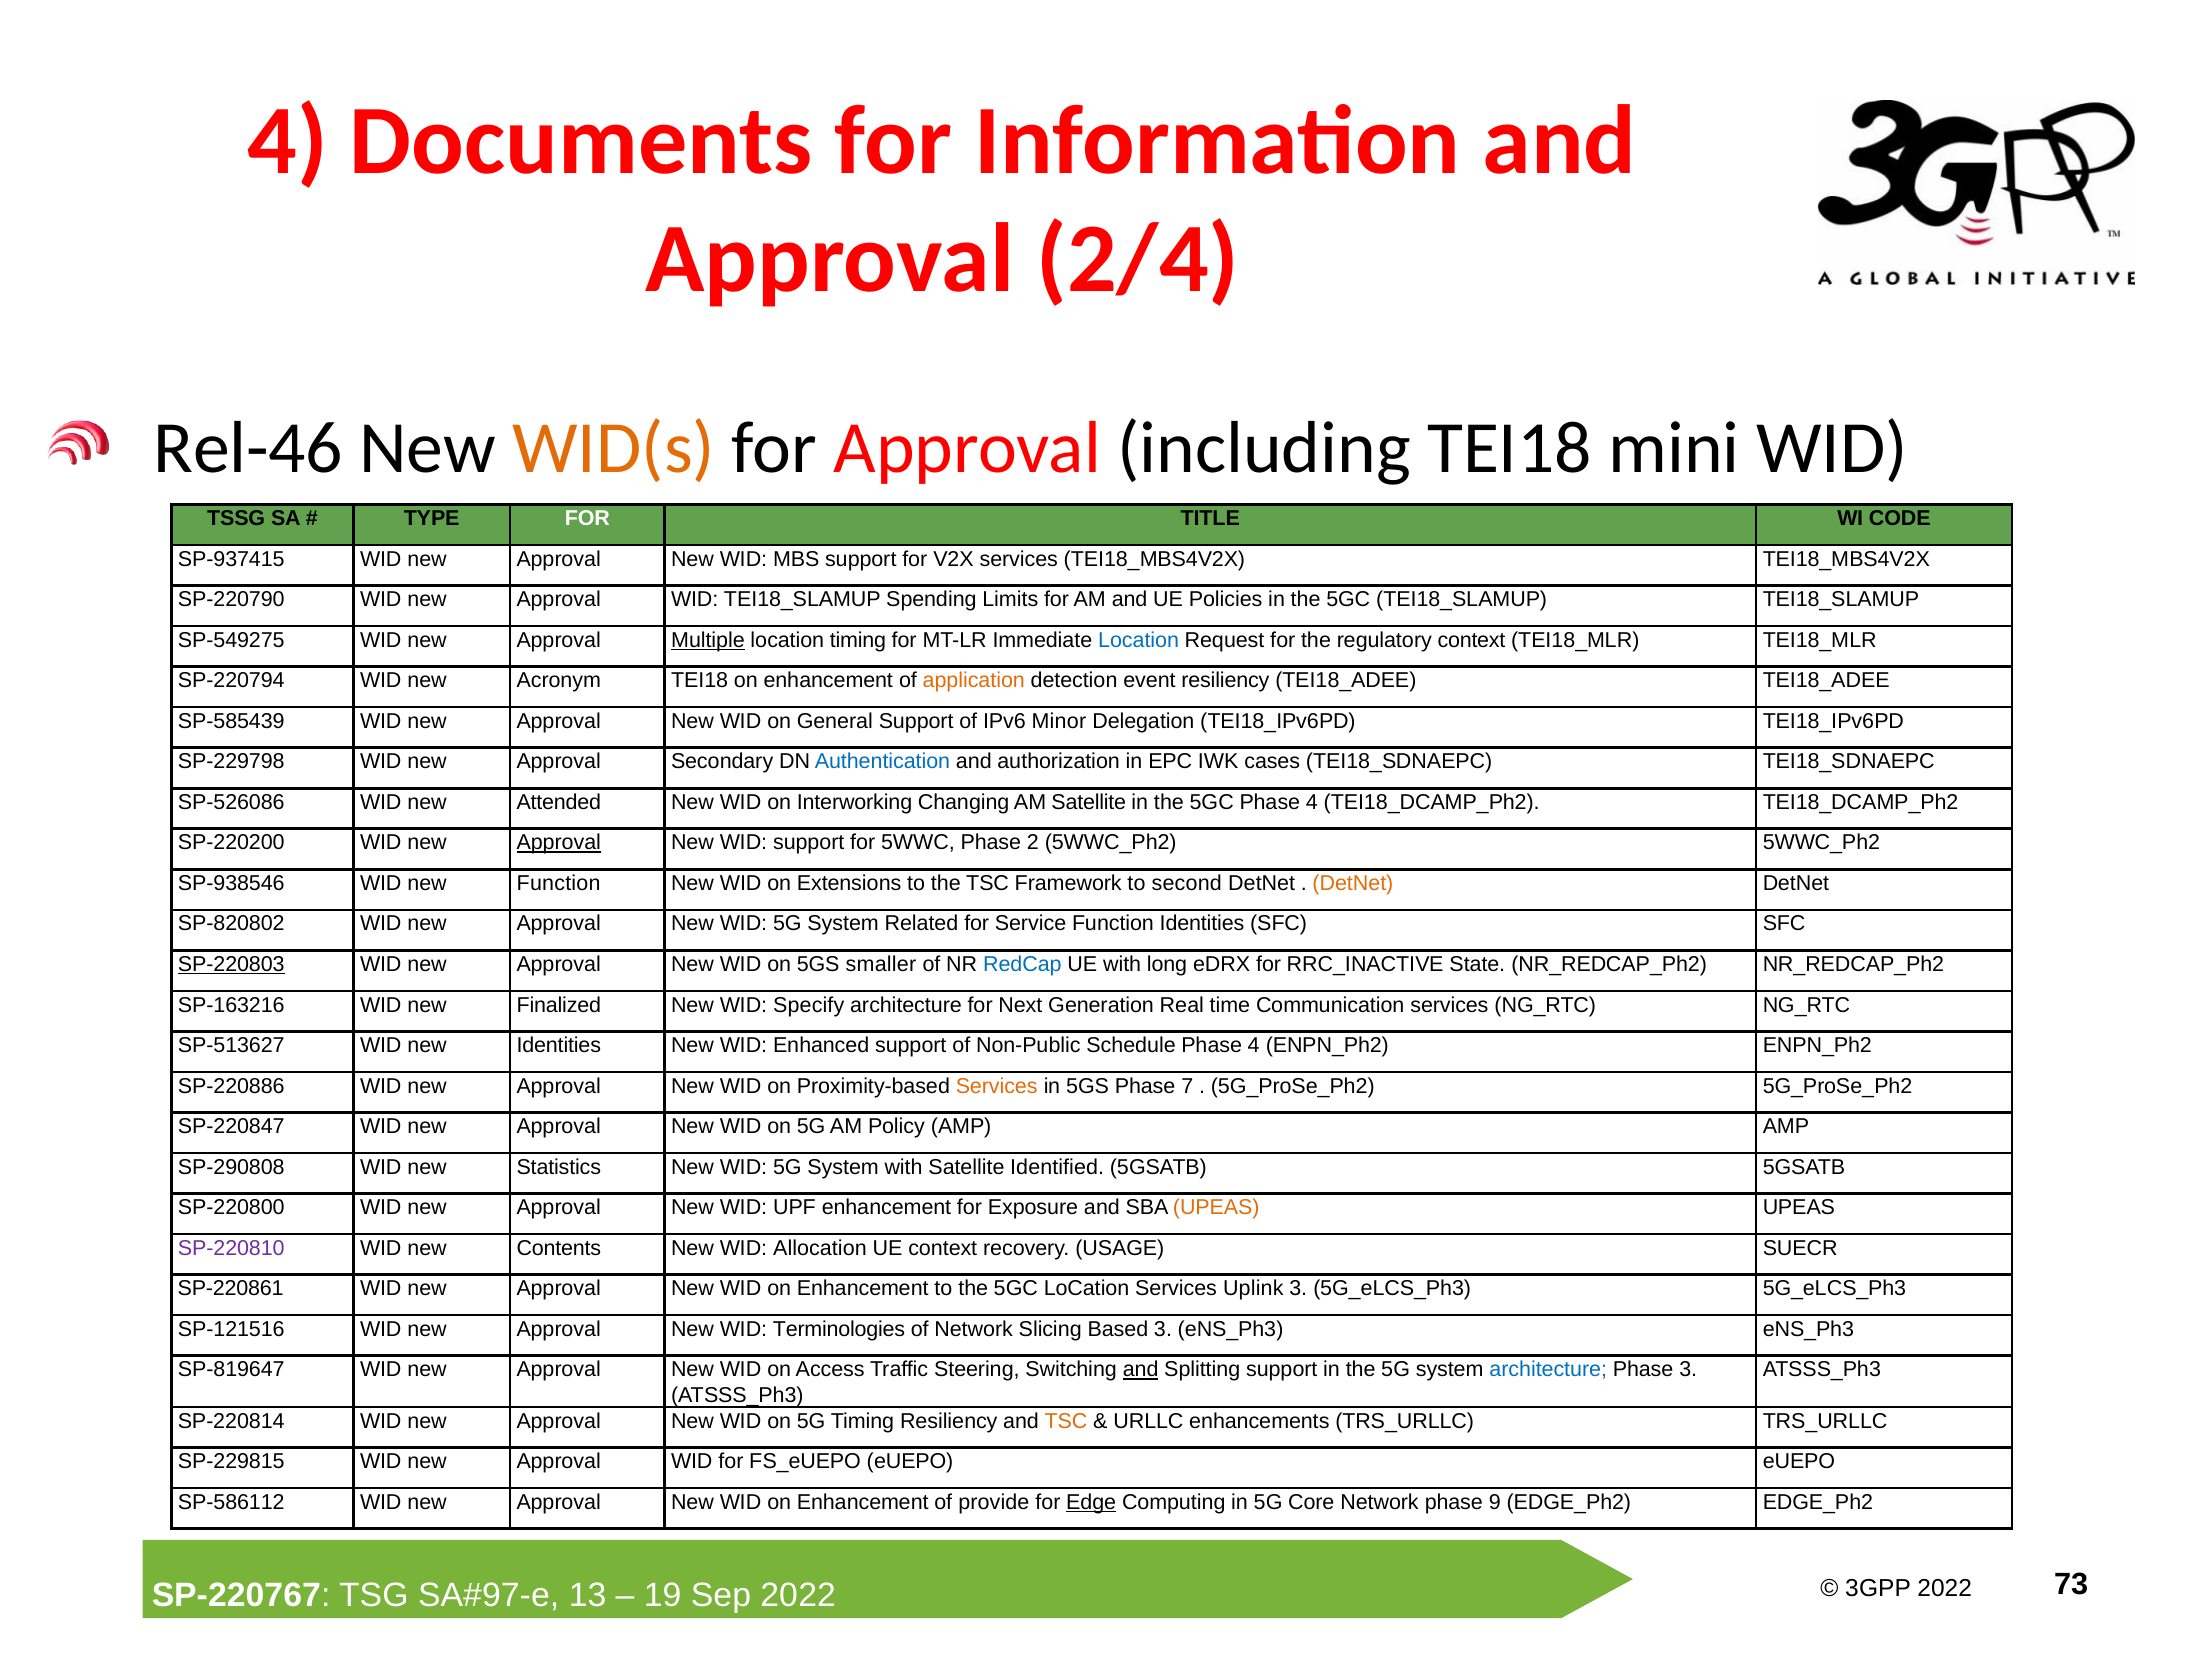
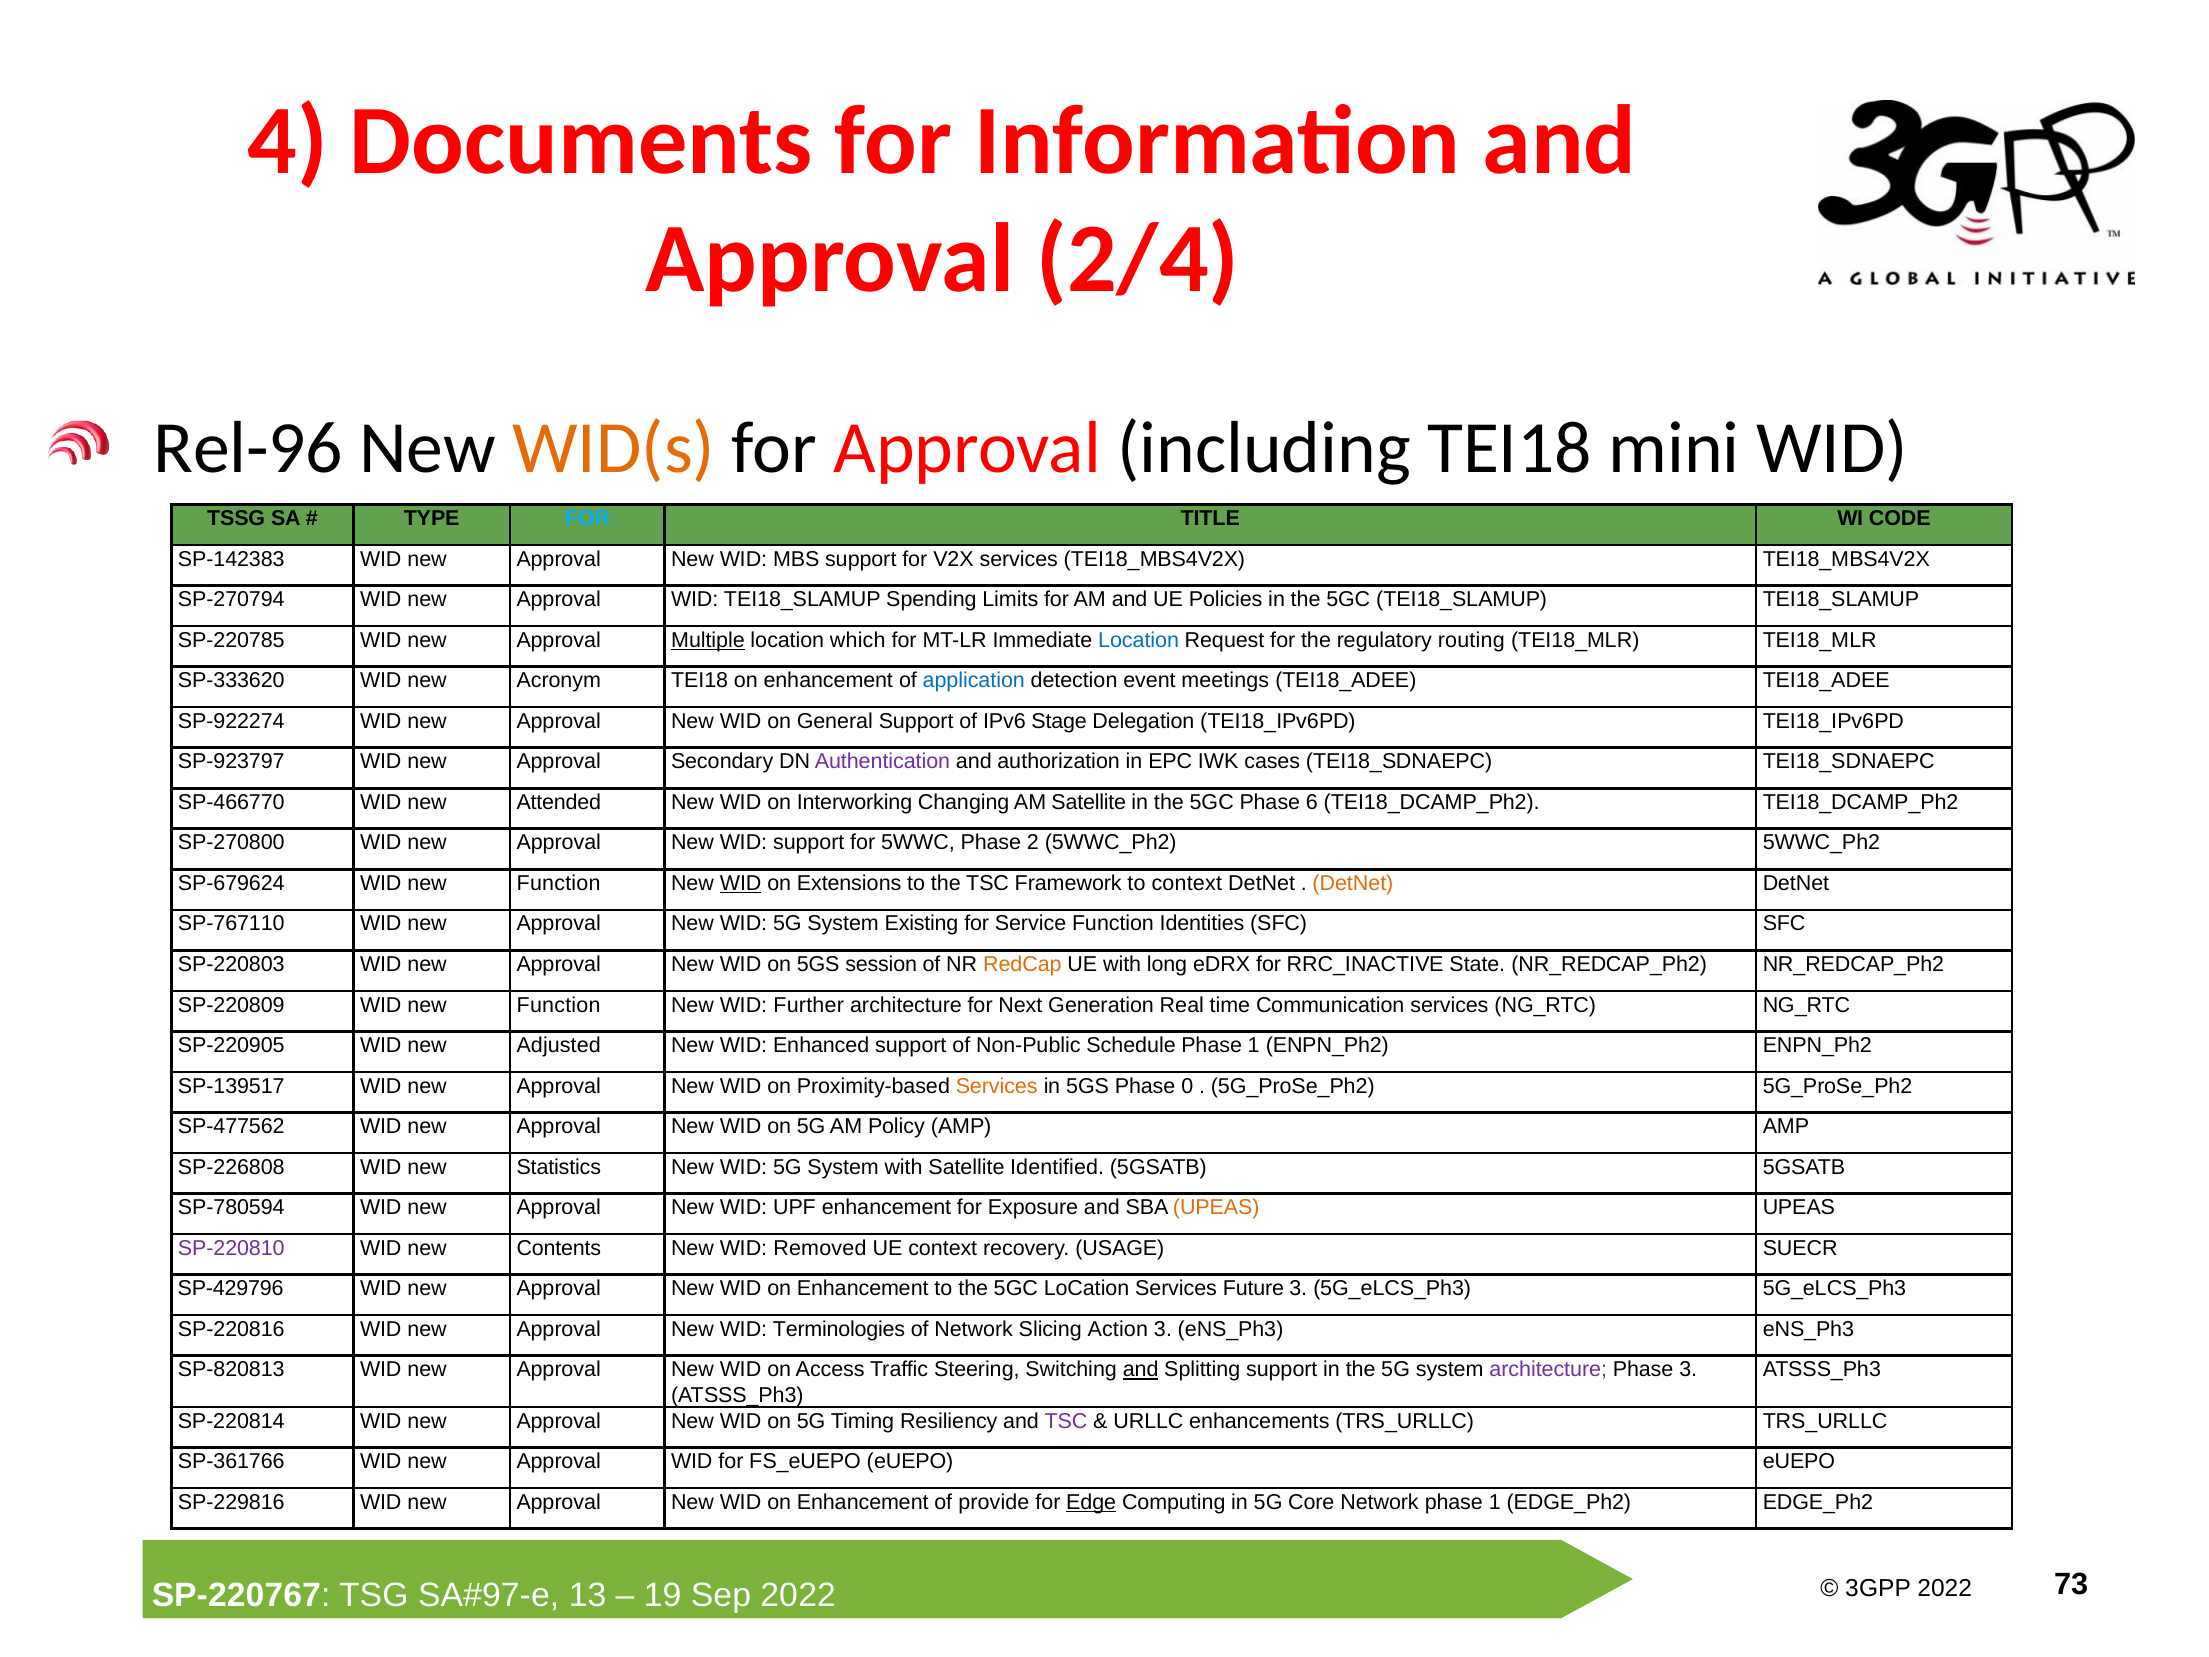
Rel-46: Rel-46 -> Rel-96 (248, 448)
FOR colour: white -> light blue (587, 518)
SP-937415: SP-937415 -> SP-142383 (231, 559)
SP-220790: SP-220790 -> SP-270794 (231, 600)
SP-549275: SP-549275 -> SP-220785 (231, 640)
location timing: timing -> which (858, 640)
regulatory context: context -> routing (1471, 640)
SP-220794: SP-220794 -> SP-333620 (231, 681)
application colour: orange -> blue (974, 681)
event resiliency: resiliency -> meetings (1225, 681)
SP-585439: SP-585439 -> SP-922274 (231, 721)
Minor: Minor -> Stage (1059, 721)
SP-229798: SP-229798 -> SP-923797 (231, 762)
Authentication colour: blue -> purple (882, 762)
SP-526086: SP-526086 -> SP-466770 (231, 802)
5GC Phase 4: 4 -> 6 (1312, 802)
SP-220200: SP-220200 -> SP-270800 (231, 843)
Approval underline: present -> none (559, 843)
SP-938546: SP-938546 -> SP-679624 (231, 883)
WID underline: none -> present (741, 883)
to second: second -> context (1187, 883)
SP-820802: SP-820802 -> SP-767110 (231, 924)
Related: Related -> Existing (922, 924)
SP-220803 underline: present -> none (231, 964)
smaller: smaller -> session (881, 964)
RedCap colour: blue -> orange (1022, 964)
SP-163216: SP-163216 -> SP-220809 (231, 1005)
Finalized: Finalized -> Function (559, 1005)
Specify: Specify -> Further (809, 1005)
SP-513627: SP-513627 -> SP-220905 (231, 1045)
new Identities: Identities -> Adjusted (559, 1045)
4: 4 -> 1 (1254, 1045)
SP-220886: SP-220886 -> SP-139517 (231, 1086)
7: 7 -> 0 (1187, 1086)
SP-220847: SP-220847 -> SP-477562 (231, 1126)
SP-290808: SP-290808 -> SP-226808 (231, 1167)
SP-220800: SP-220800 -> SP-780594 (231, 1207)
Allocation: Allocation -> Removed (820, 1248)
SP-220861: SP-220861 -> SP-429796 (231, 1288)
Uplink: Uplink -> Future (1253, 1288)
SP-121516: SP-121516 -> SP-220816 (231, 1329)
Based: Based -> Action (1118, 1329)
SP-819647: SP-819647 -> SP-820813 (231, 1370)
architecture colour: blue -> purple (1548, 1370)
TSC colour: orange -> purple (1066, 1421)
SP-229815: SP-229815 -> SP-361766 (231, 1461)
SP-586112: SP-586112 -> SP-229816 (231, 1502)
Network phase 9: 9 -> 1 (1495, 1502)
